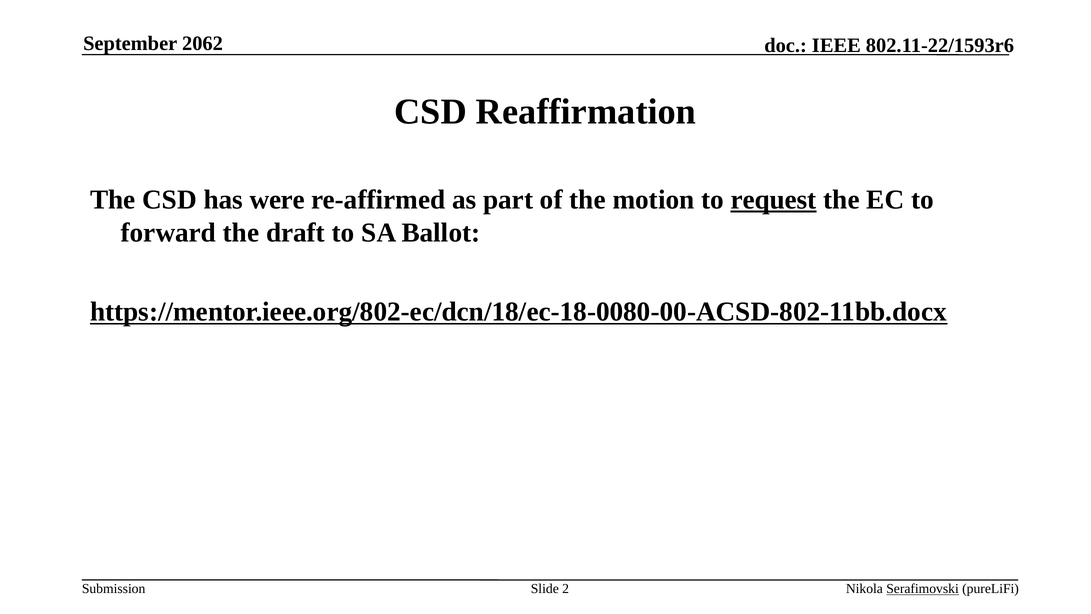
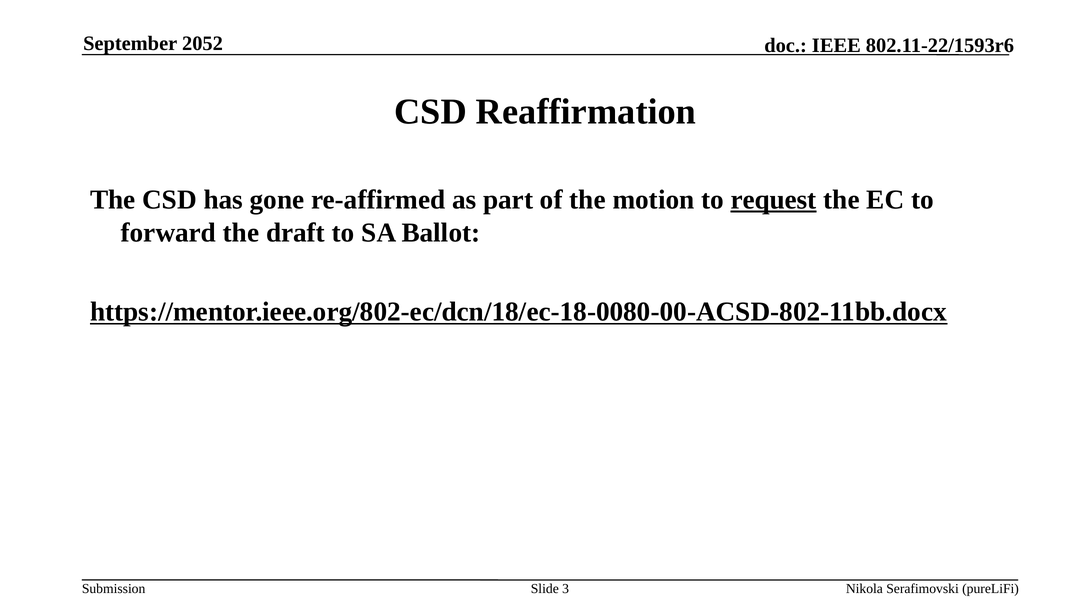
2062: 2062 -> 2052 (202, 43)
were: were -> gone (277, 200)
2: 2 -> 3 (566, 589)
Serafimovski underline: present -> none (923, 589)
